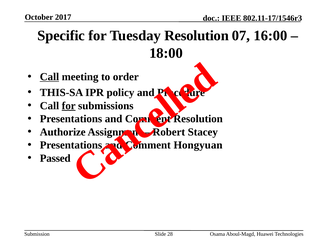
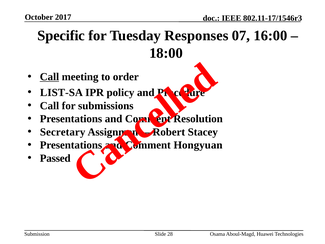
Tuesday Resolution: Resolution -> Responses (196, 36)
THIS-SA: THIS-SA -> LIST-SA (61, 92)
for underline: present -> none (69, 106)
Authorize: Authorize -> Secretary (63, 132)
